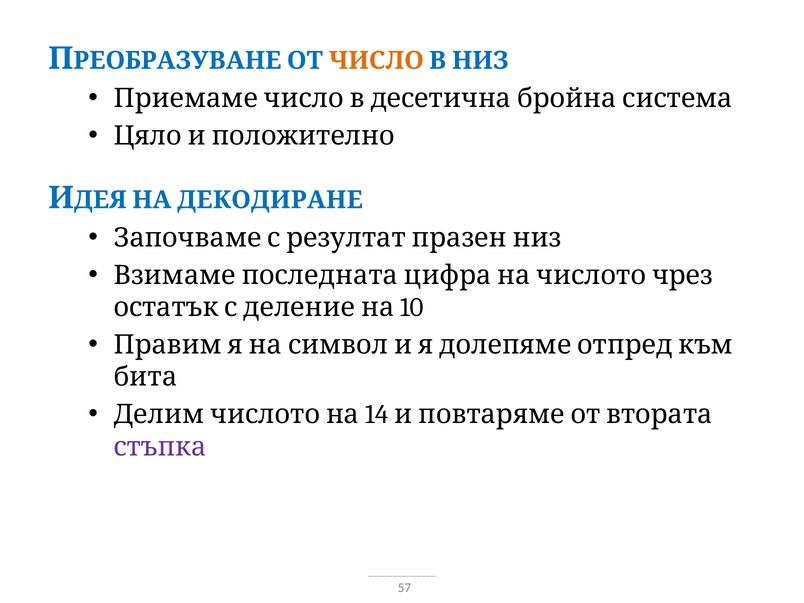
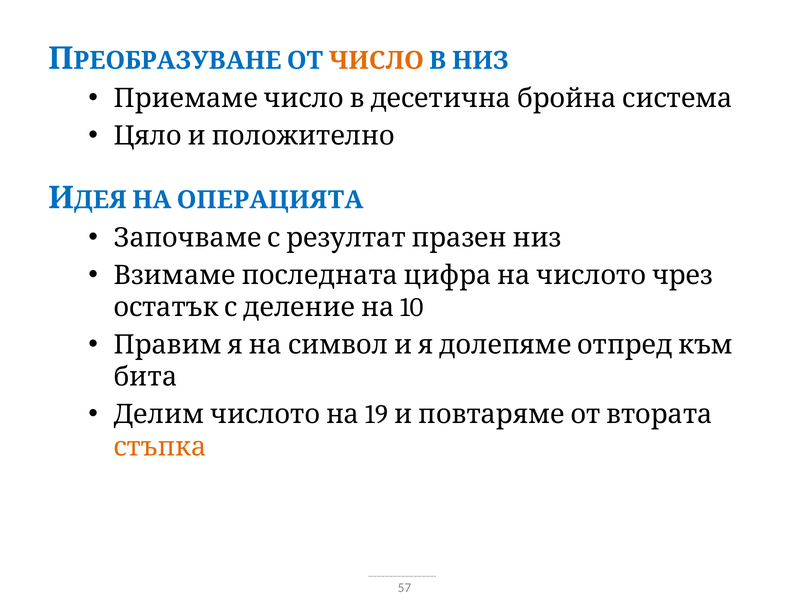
ДЕКОДИРАНЕ: ДЕКОДИРАНЕ -> ОПЕРАЦИЯТА (270, 200)
14: 14 -> 19 (377, 415)
стъпка colour: purple -> orange (160, 447)
